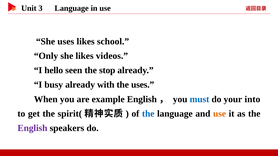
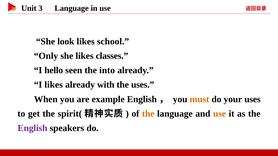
She uses: uses -> look (66, 42)
videos: videos -> classes (112, 56)
stop: stop -> into (107, 70)
I busy: busy -> likes (54, 85)
must colour: blue -> orange (199, 99)
your into: into -> uses (253, 99)
the colour: blue -> orange (148, 114)
